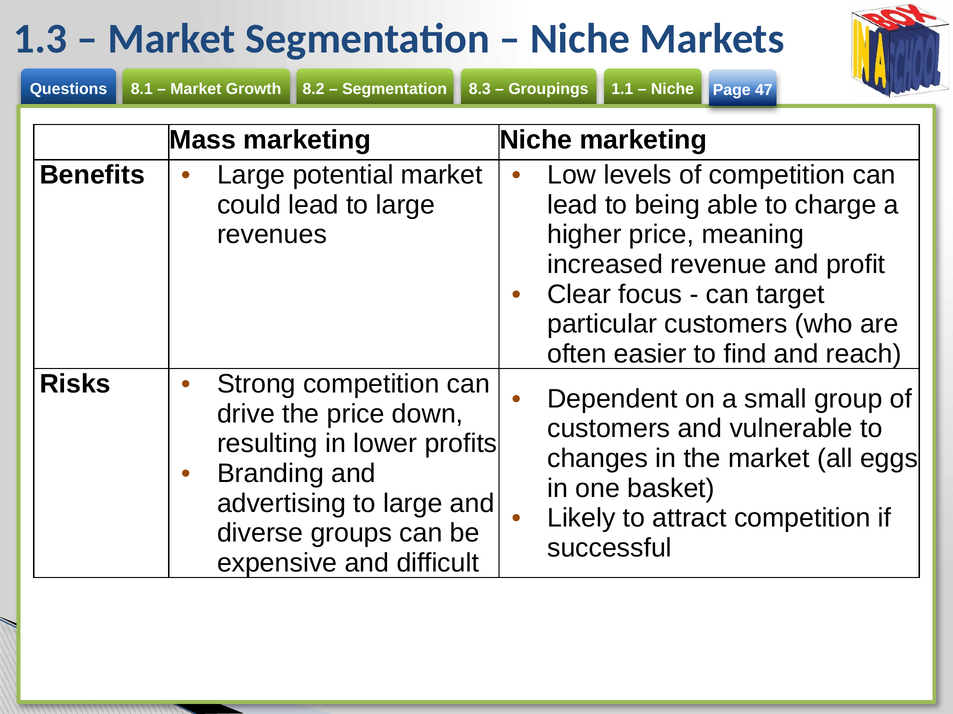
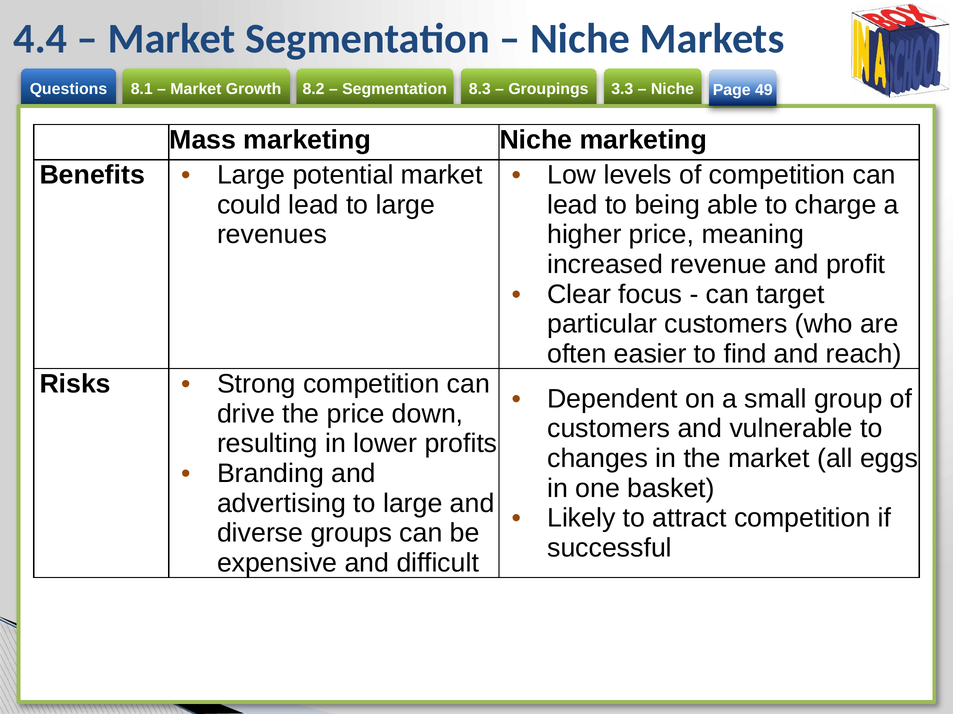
1.3: 1.3 -> 4.4 (40, 39)
1.1: 1.1 -> 3.3 (622, 89)
47: 47 -> 49 (764, 90)
